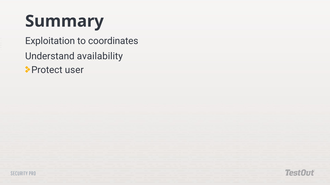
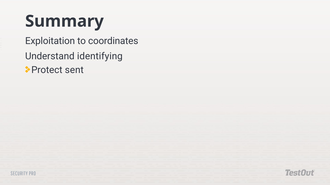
availability: availability -> identifying (100, 56)
user: user -> sent (74, 70)
